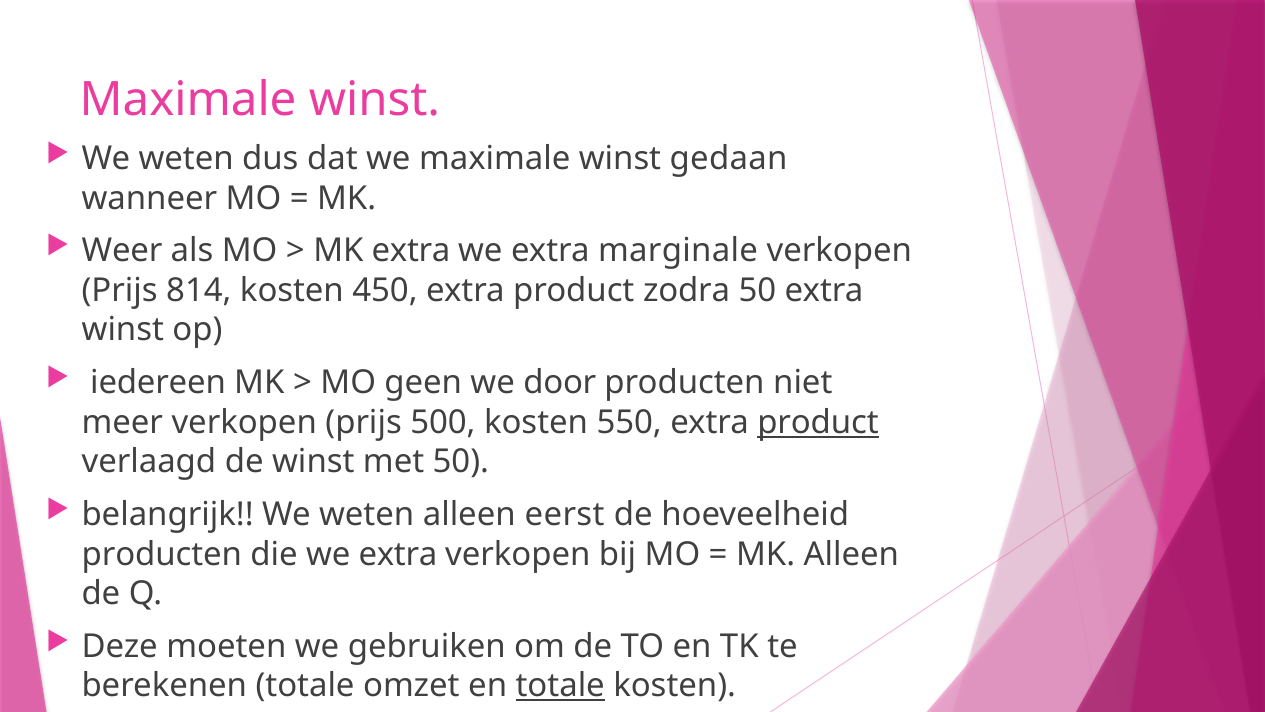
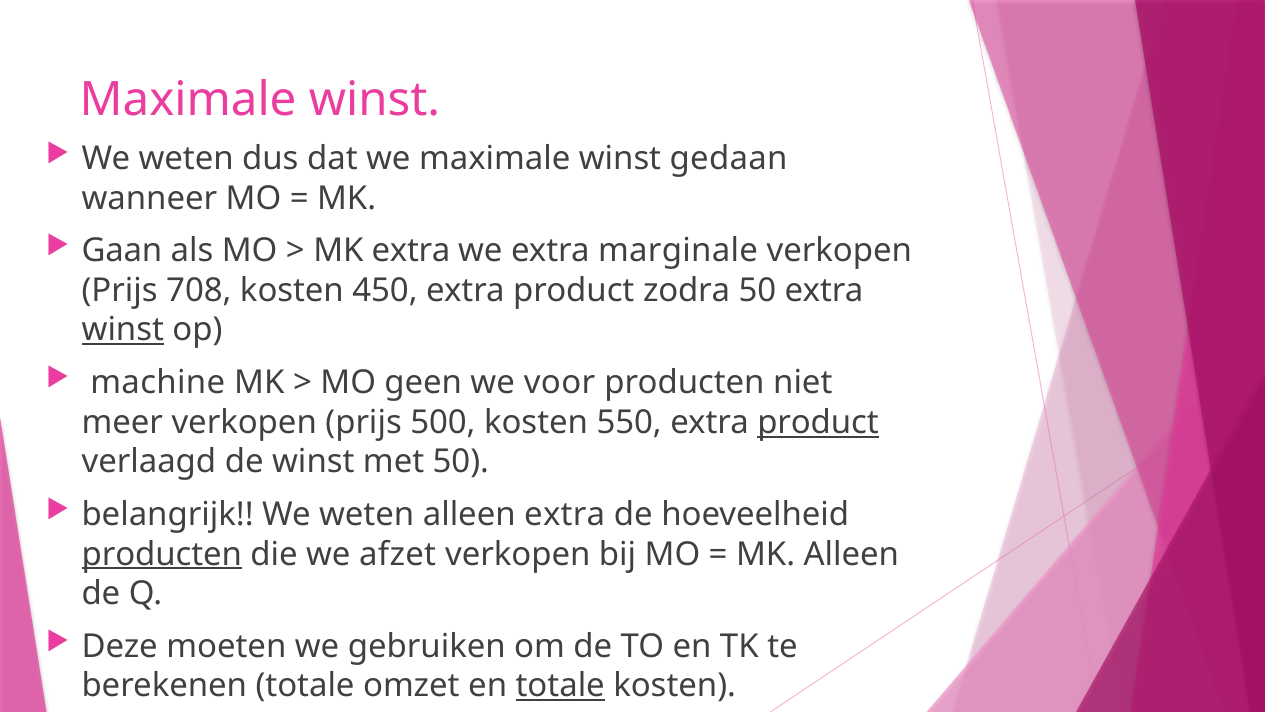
Weer: Weer -> Gaan (122, 251)
814: 814 -> 708 (199, 290)
winst underline: none -> present (123, 330)
iedereen: iedereen -> machine (158, 383)
door: door -> voor (560, 383)
alleen eerst: eerst -> extra (565, 514)
producten underline: none -> present (162, 554)
die we extra: extra -> afzet (398, 554)
